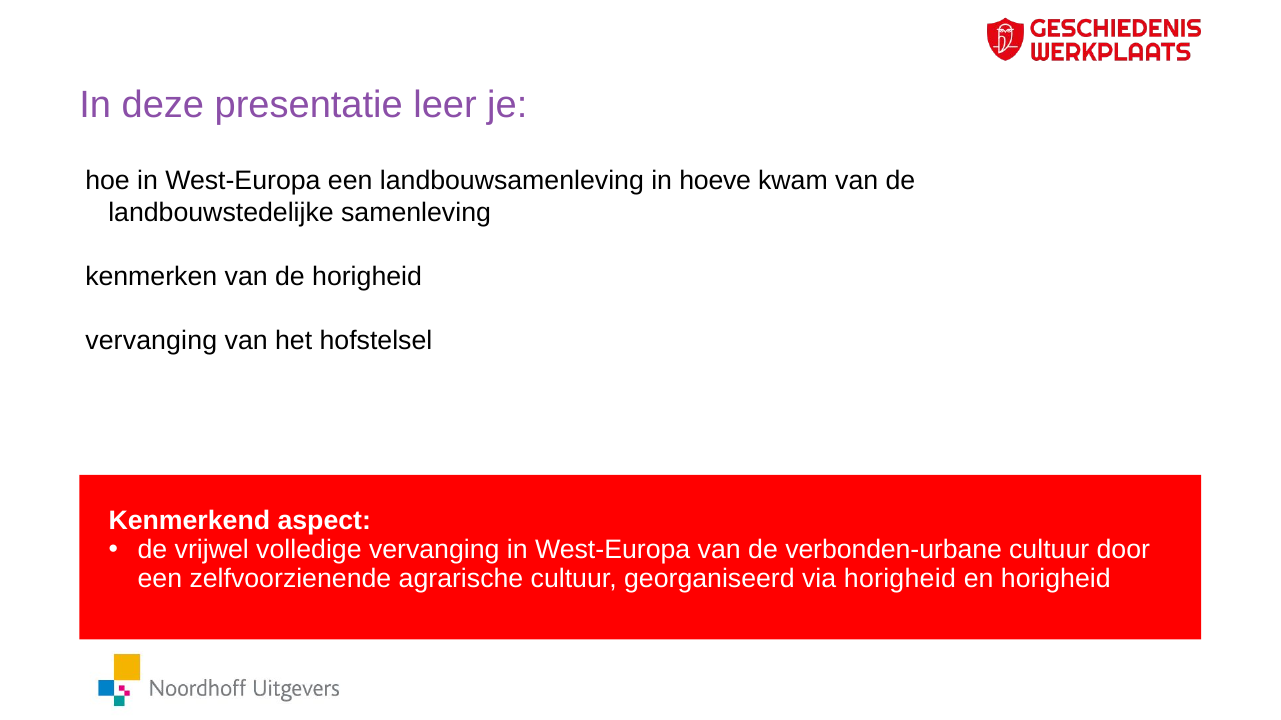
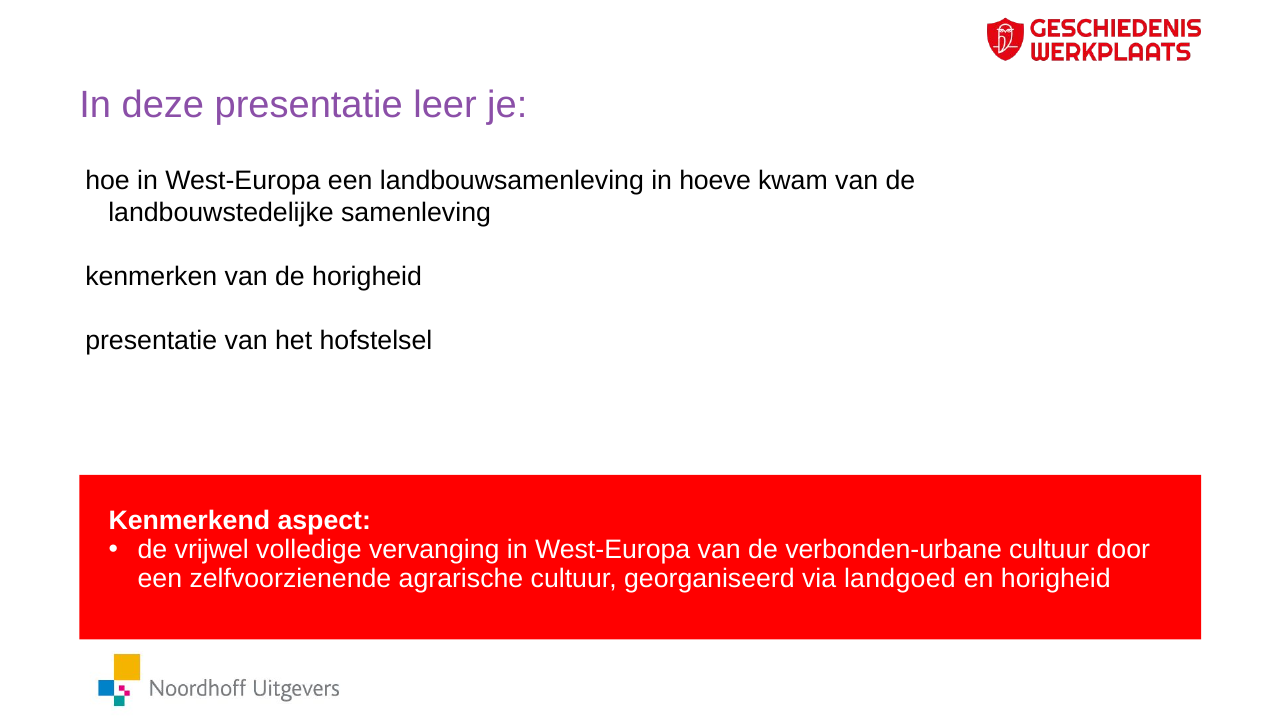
vervanging: vervanging -> presentatie (151, 341)
via horigheid: horigheid -> landgoed (900, 579)
